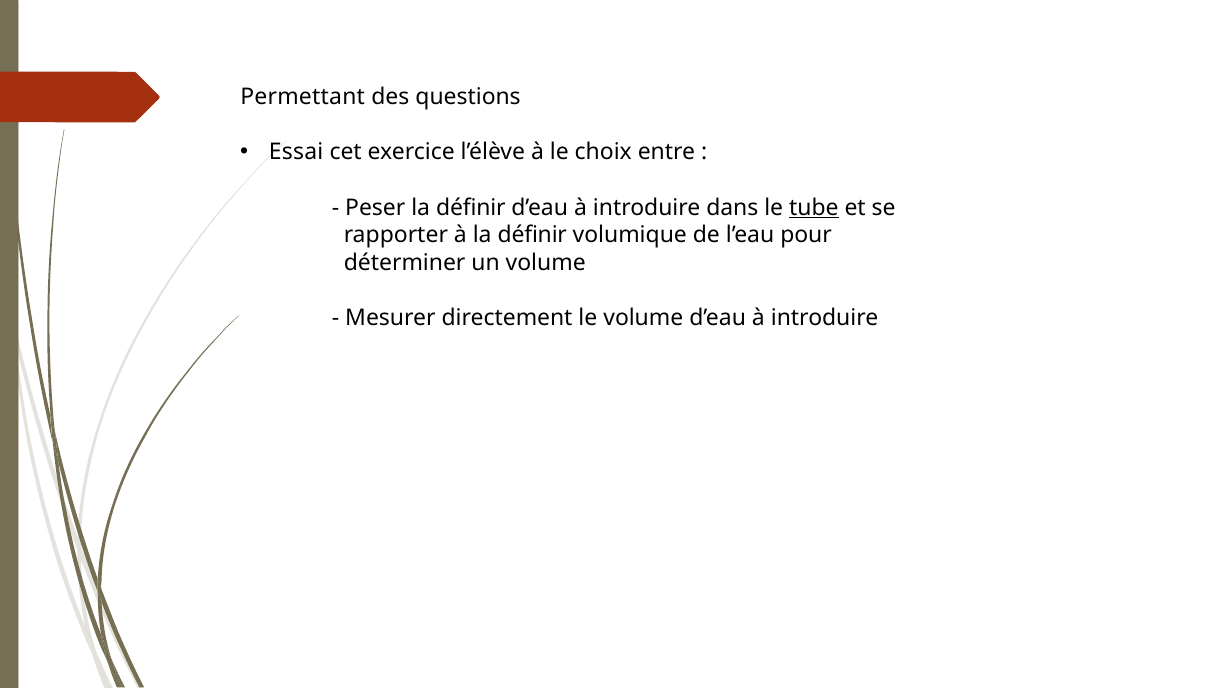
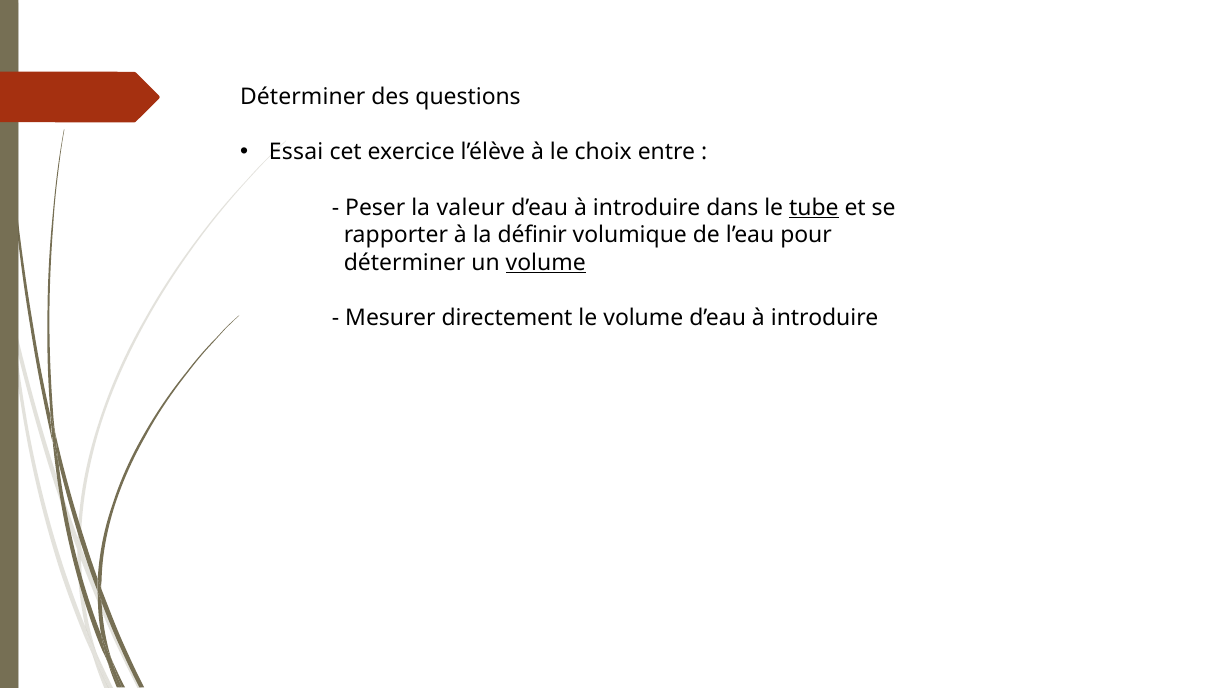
Permettant: Permettant -> Déterminer (303, 97)
Peser la définir: définir -> valeur (471, 208)
volume underline: none -> present (546, 263)
